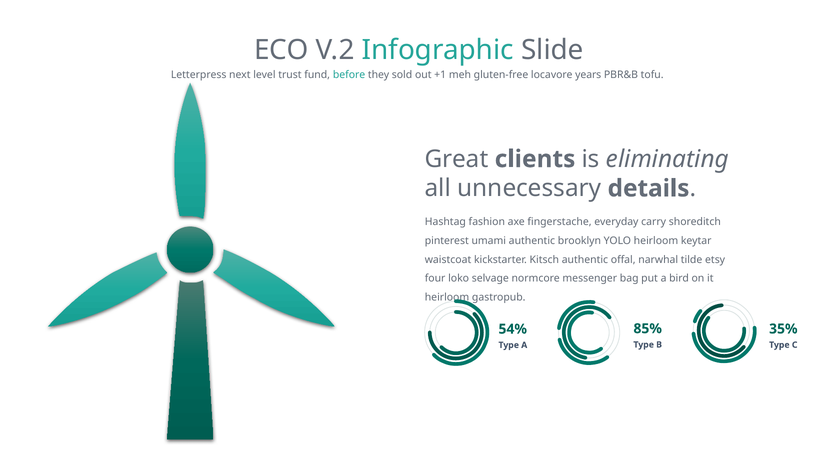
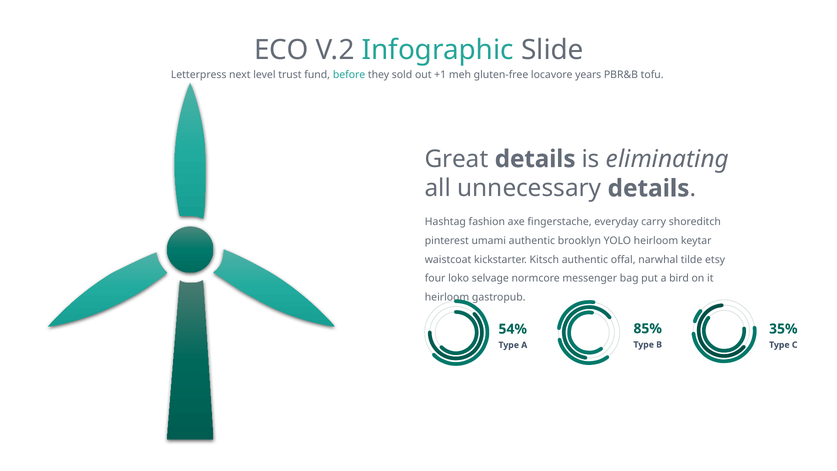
Great clients: clients -> details (535, 159)
